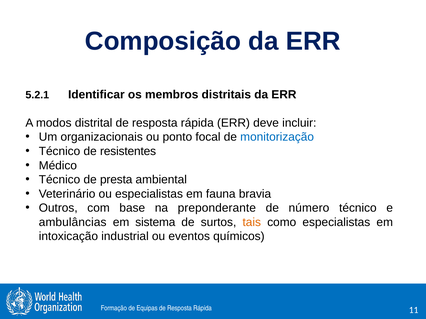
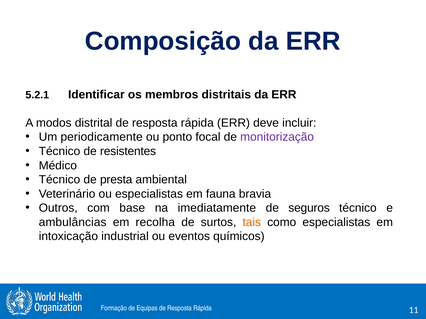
organizacionais: organizacionais -> periodicamente (102, 137)
monitorização colour: blue -> purple (277, 137)
preponderante: preponderante -> imediatamente (217, 208)
número: número -> seguros (309, 208)
sistema: sistema -> recolha (155, 223)
